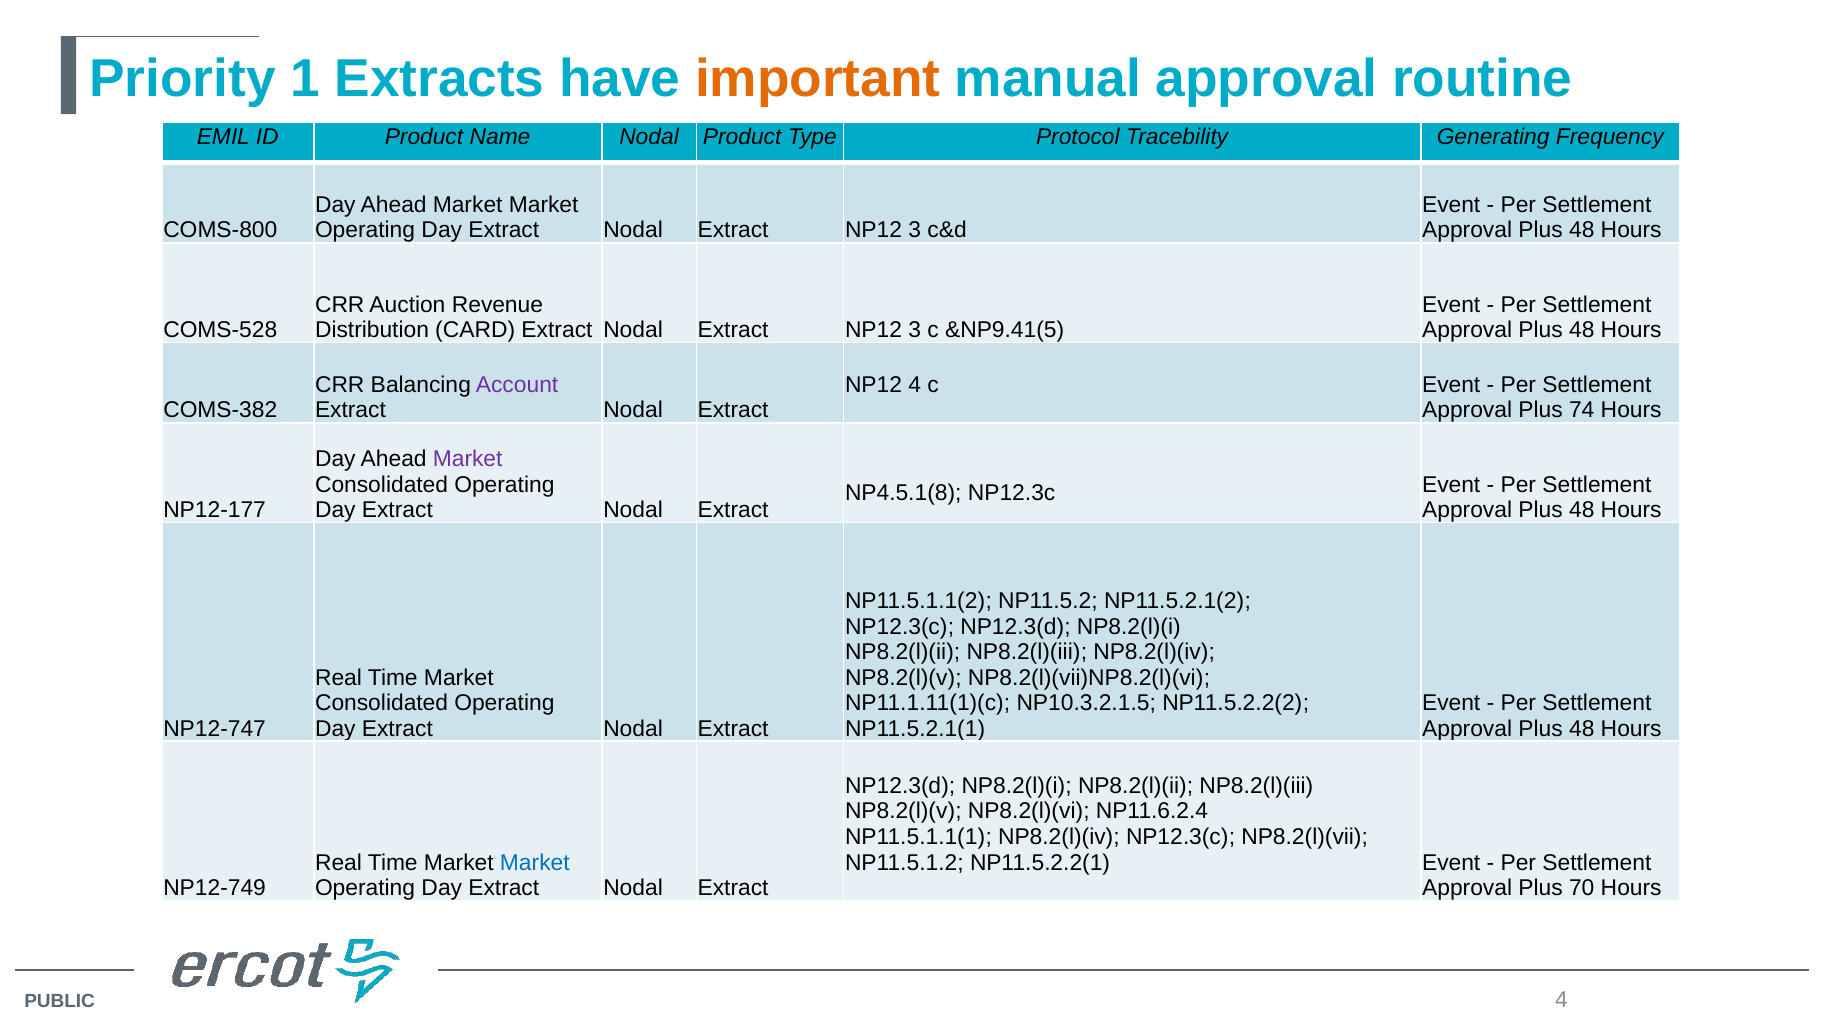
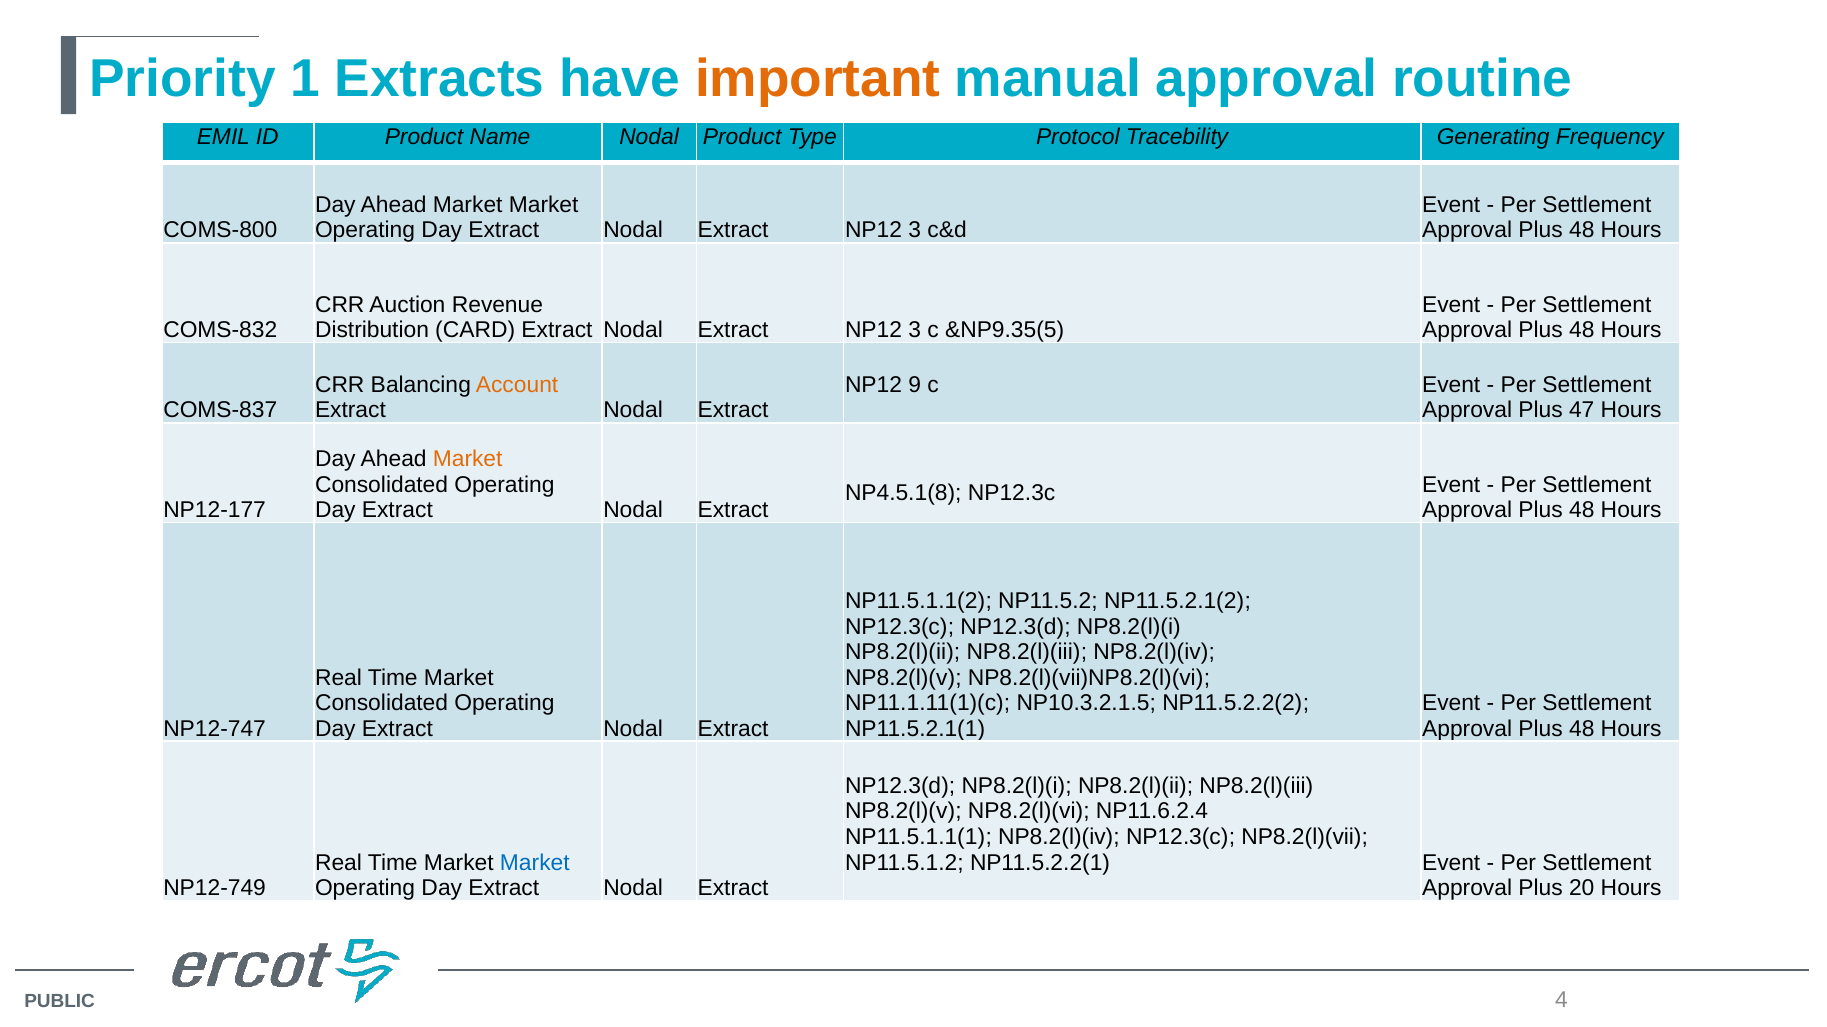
COMS-528: COMS-528 -> COMS-832 (220, 330)
&NP9.41(5: &NP9.41(5 -> &NP9.35(5 (1005, 330)
Account colour: purple -> orange (517, 385)
NP12 4: 4 -> 9 (915, 385)
COMS-382: COMS-382 -> COMS-837 (220, 411)
74: 74 -> 47 (1582, 411)
Market colour: purple -> orange (468, 459)
70: 70 -> 20 (1582, 889)
